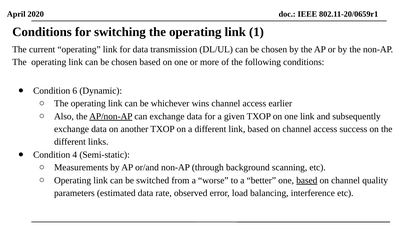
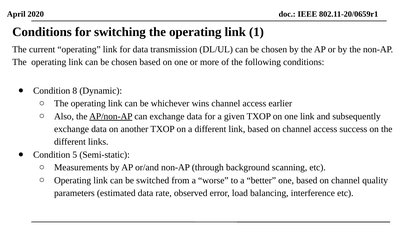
6: 6 -> 8 (75, 91)
4: 4 -> 5 (75, 155)
based underline: present -> none (307, 180)
